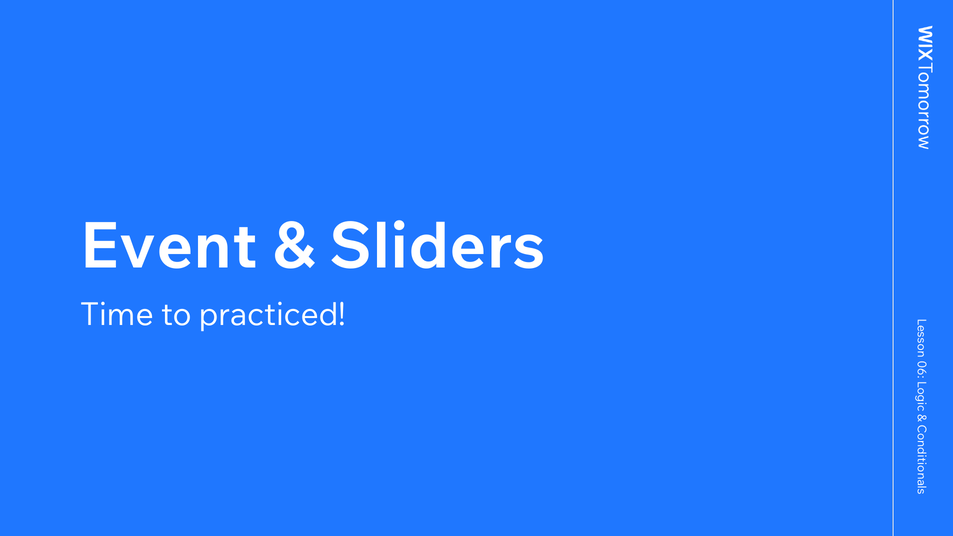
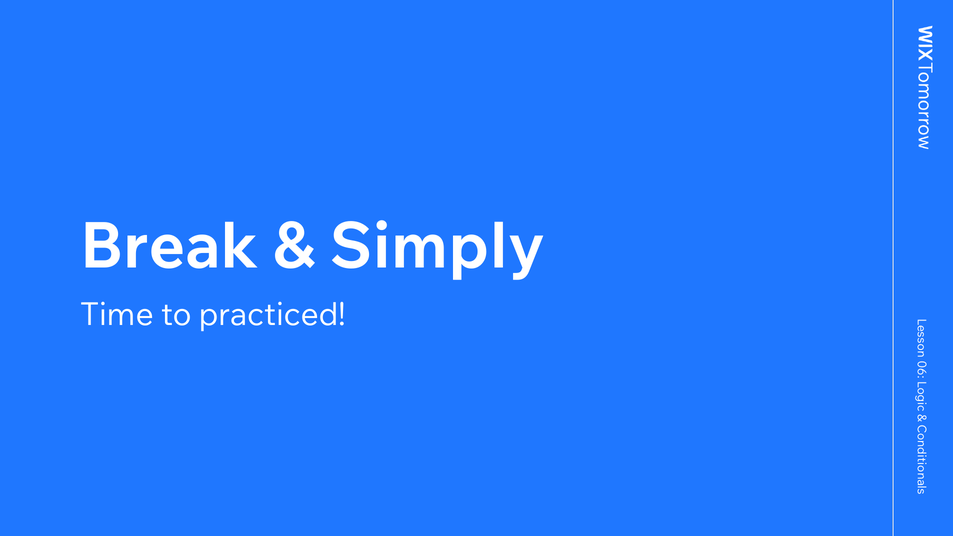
Event: Event -> Break (169, 247)
Sliders: Sliders -> Simply (438, 247)
